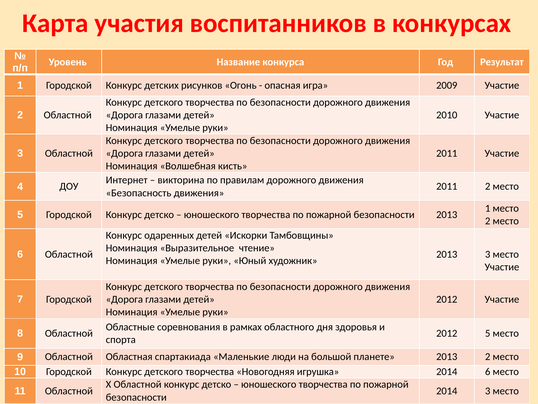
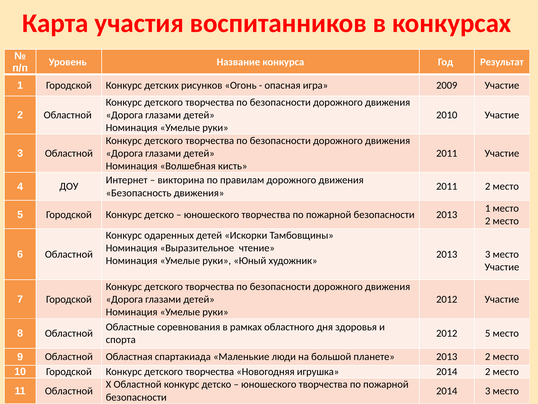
2014 6: 6 -> 2 (488, 371)
